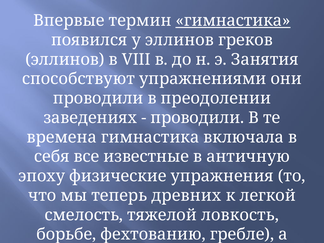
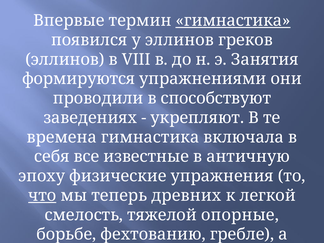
способствуют: способствуют -> формируются (79, 79)
преодолении: преодолении -> способствуют (216, 98)
проводили: проводили -> укрепляют (197, 118)
что underline: none -> present (42, 195)
ловкость: ловкость -> опорные (240, 215)
